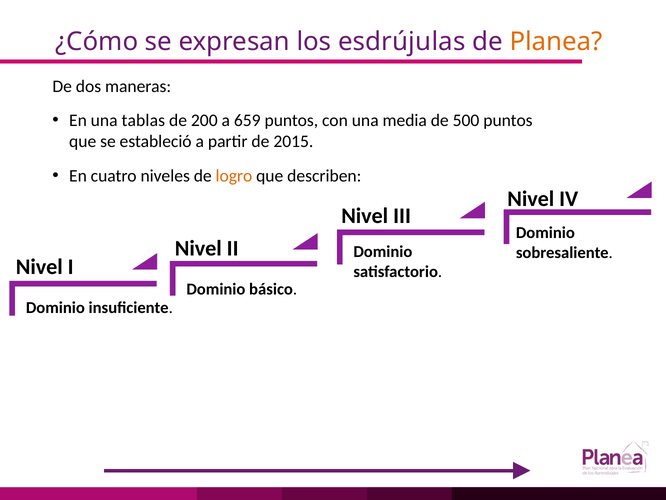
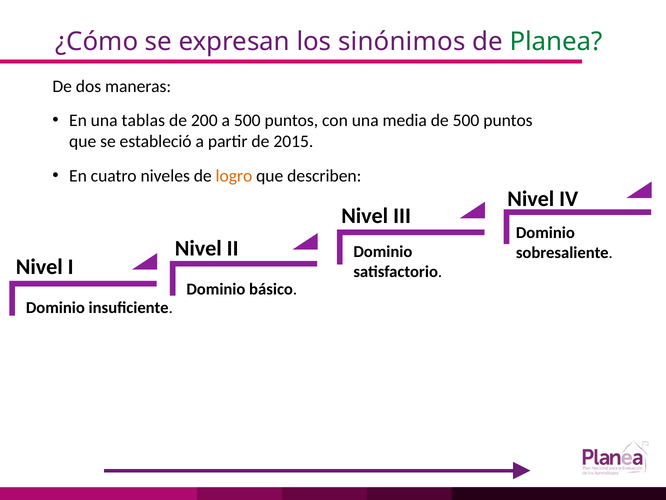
esdrújulas: esdrújulas -> sinónimos (402, 41)
Planea colour: orange -> green (556, 41)
a 659: 659 -> 500 (247, 120)
